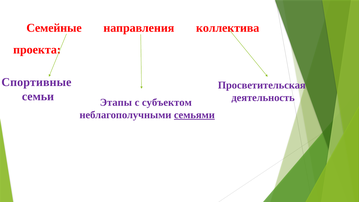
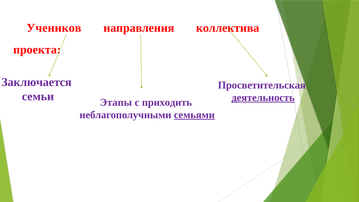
Семейные: Семейные -> Учеников (54, 28)
Спортивные: Спортивные -> Заключается (36, 82)
субъектом: субъектом -> приходить (167, 102)
деятельность underline: none -> present (263, 98)
